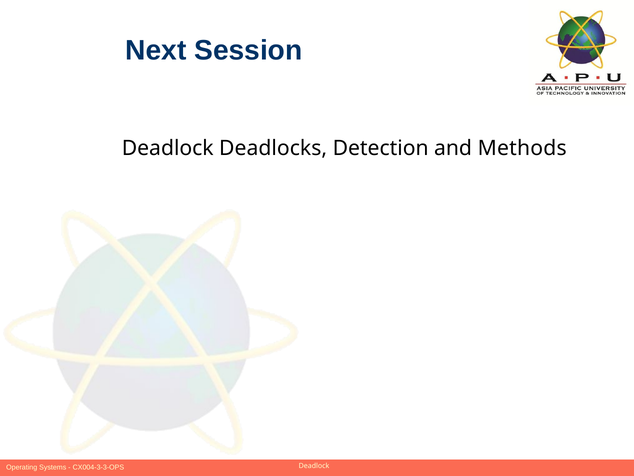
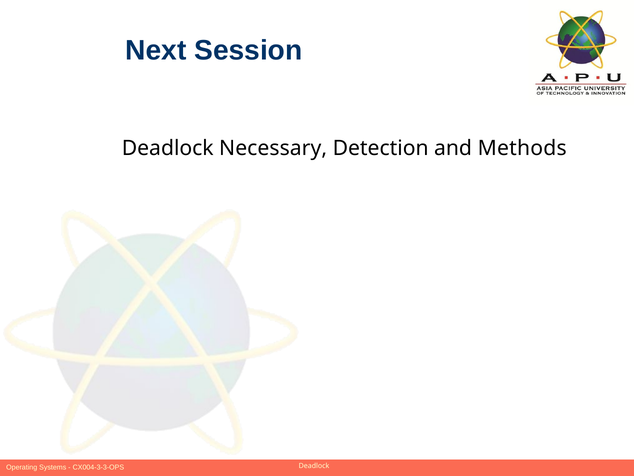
Deadlocks: Deadlocks -> Necessary (273, 148)
